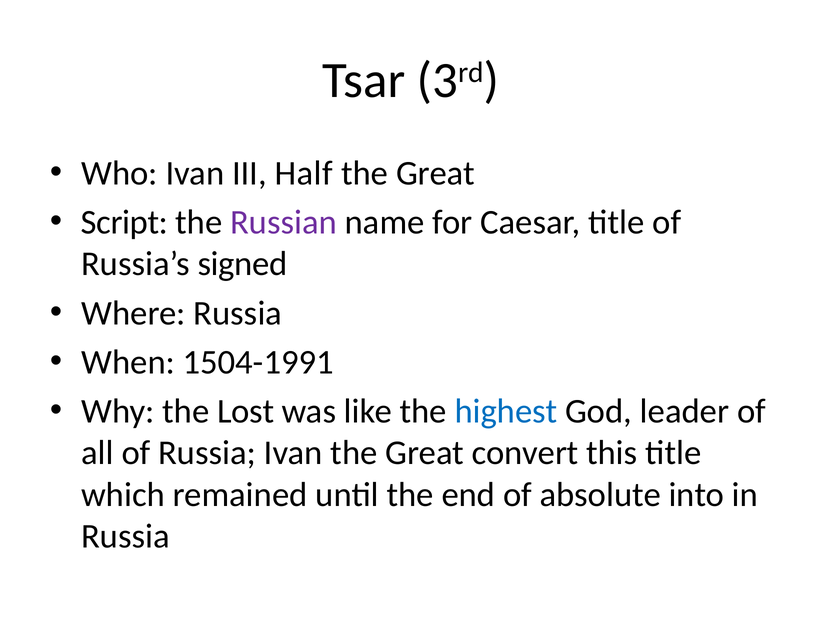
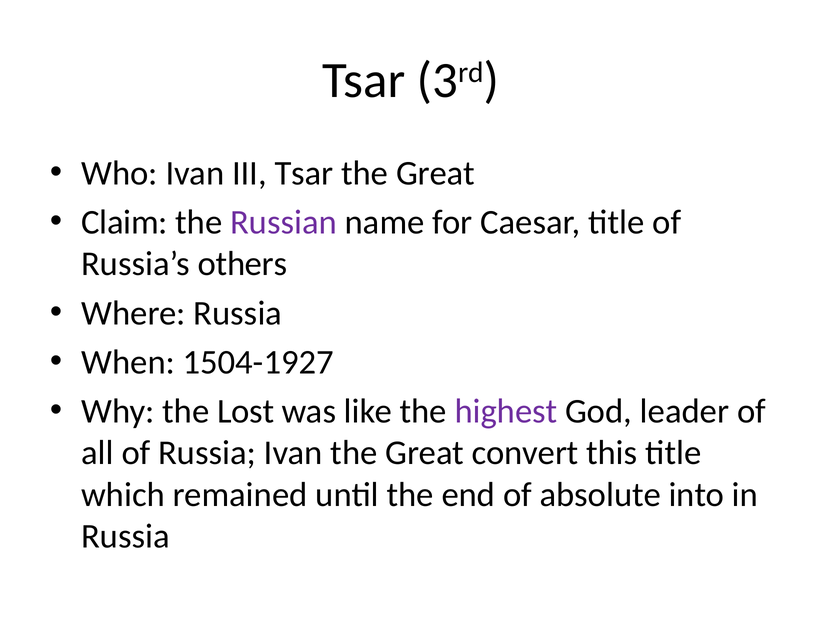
III Half: Half -> Tsar (304, 173)
Script: Script -> Claim (124, 222)
signed: signed -> others (243, 264)
1504-1991: 1504-1991 -> 1504-1927 (258, 362)
highest colour: blue -> purple (506, 411)
